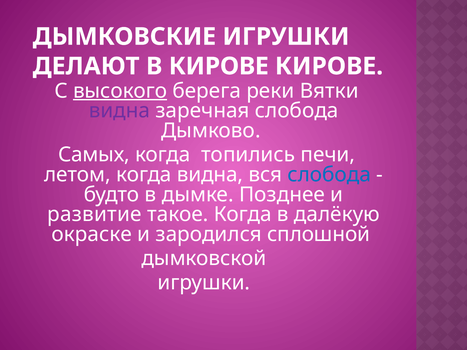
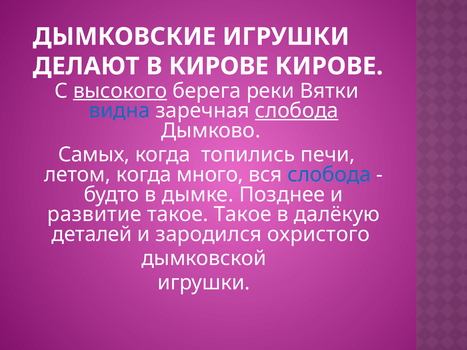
видна colour: purple -> blue (119, 111)
слобода underline: none -> present (297, 111)
когда видна: видна -> много (210, 175)
такое Когда: Когда -> Такое (243, 215)
окраске: окраске -> деталей (92, 235)
сплошной: сплошной -> охристого (319, 235)
